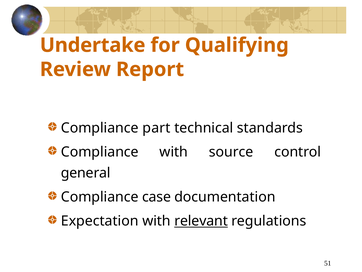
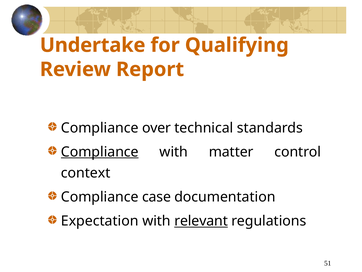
part: part -> over (157, 128)
Compliance underline: none -> present (100, 152)
source: source -> matter (231, 152)
general: general -> context (86, 173)
